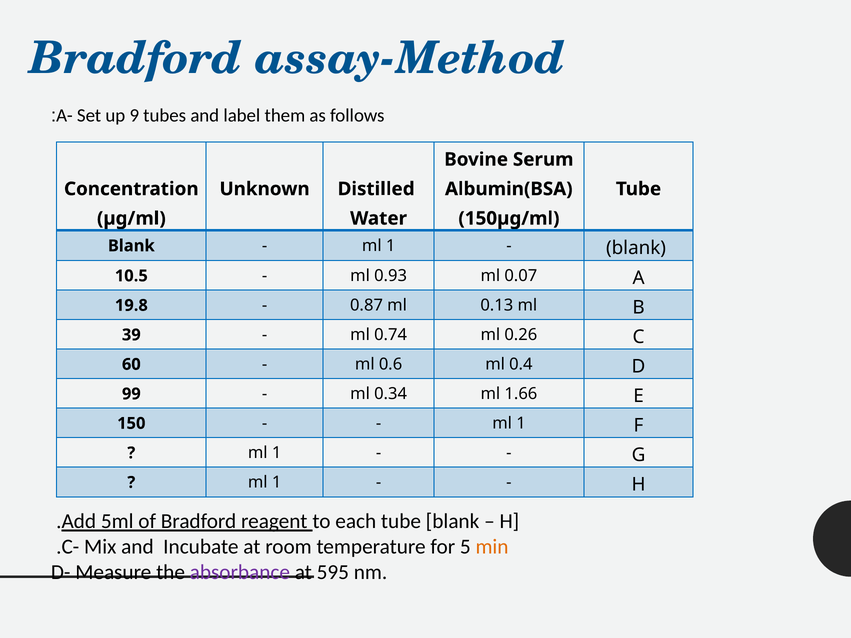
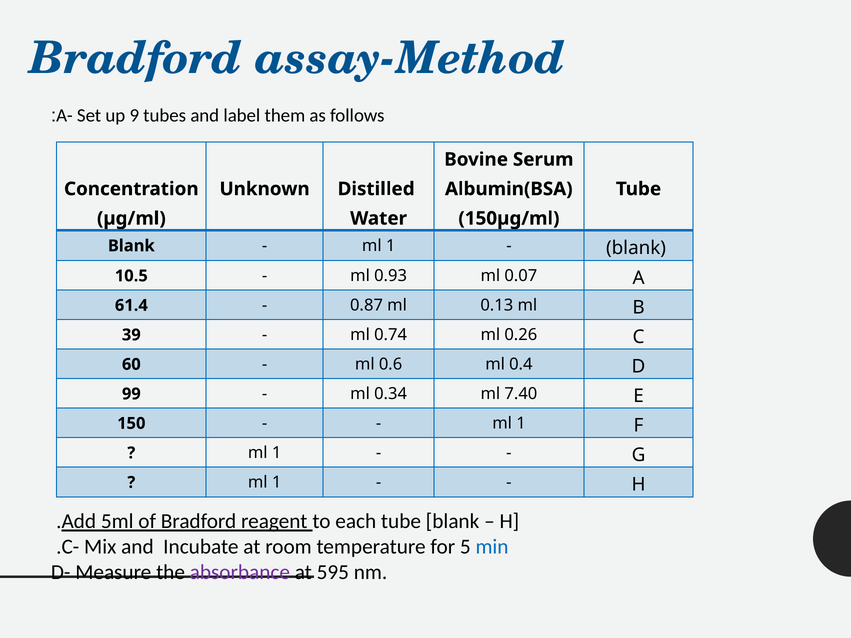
19.8: 19.8 -> 61.4 (131, 305)
1.66: 1.66 -> 7.40 (521, 394)
min colour: orange -> blue (492, 547)
